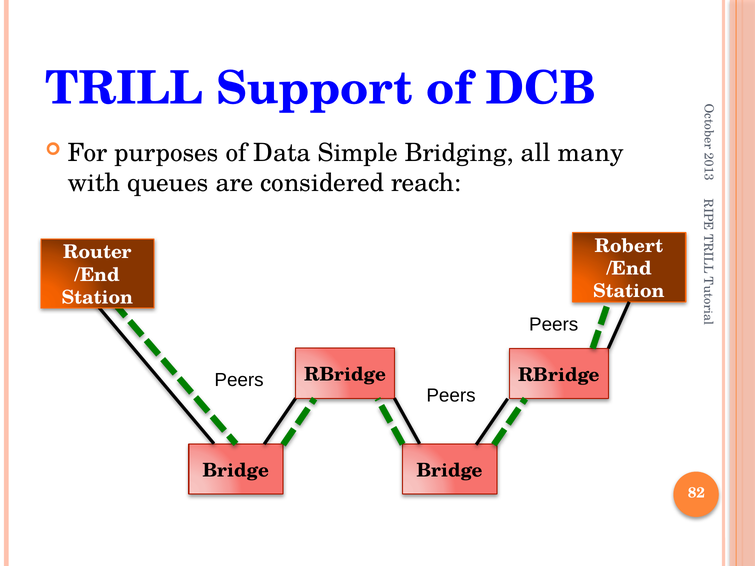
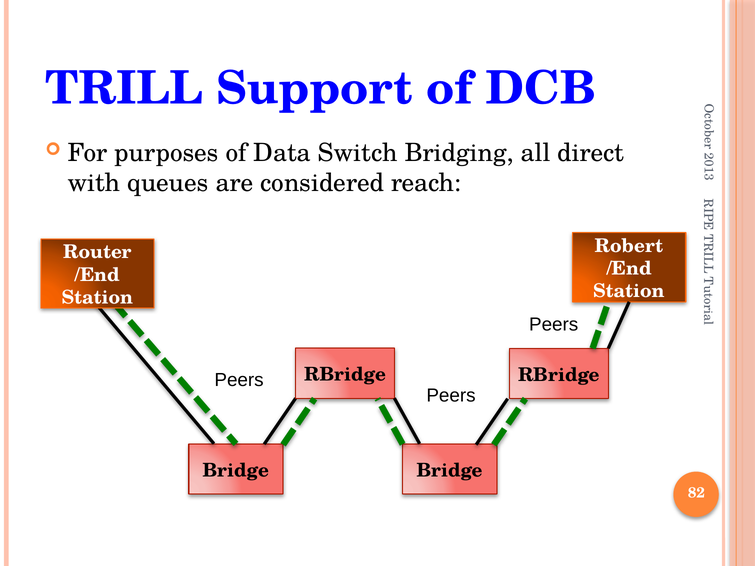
Simple: Simple -> Switch (358, 153)
many: many -> direct (591, 153)
